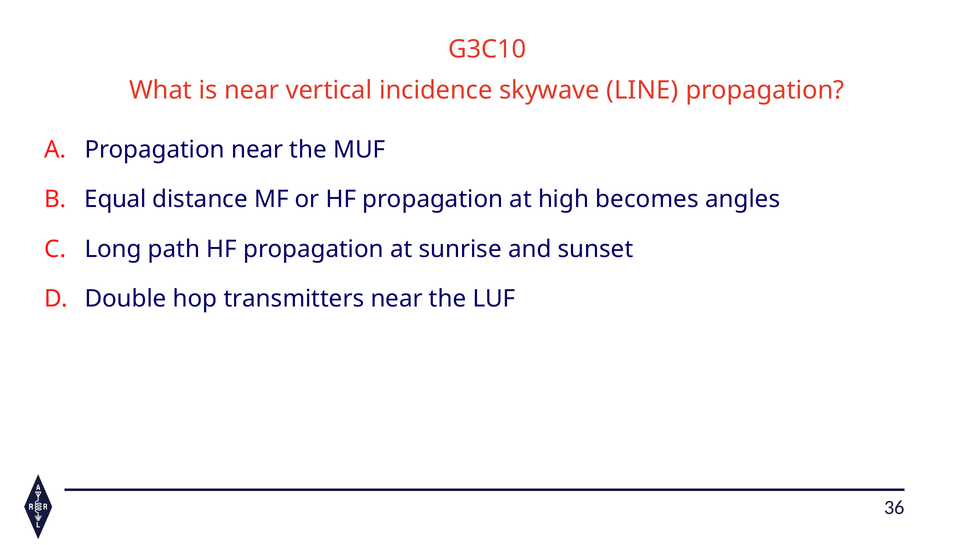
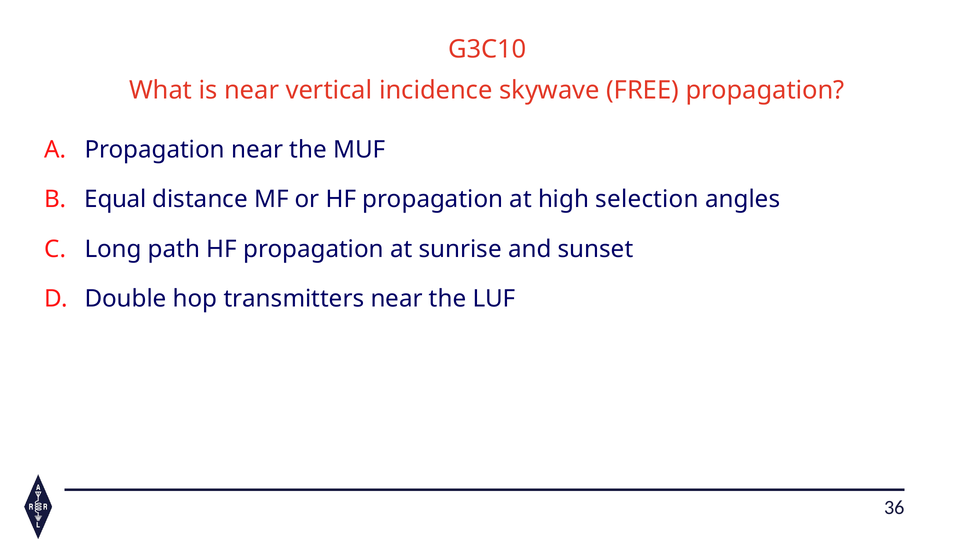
LINE: LINE -> FREE (643, 91)
becomes: becomes -> selection (647, 200)
